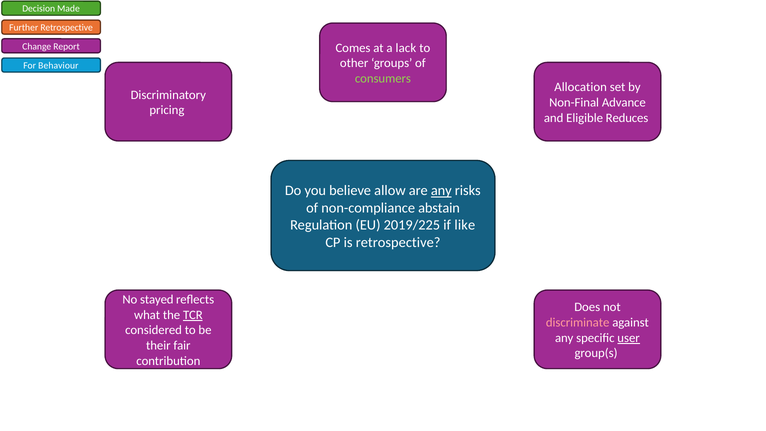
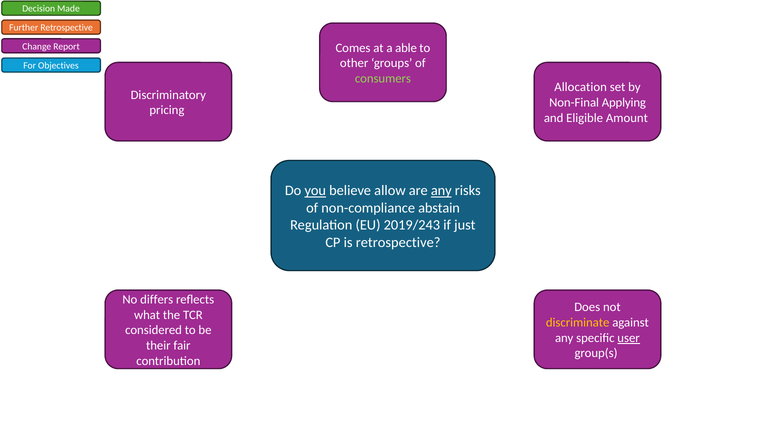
lack: lack -> able (406, 48)
Behaviour: Behaviour -> Objectives (58, 66)
Advance: Advance -> Applying (624, 102)
Reduces: Reduces -> Amount (627, 118)
you underline: none -> present (315, 191)
2019/225: 2019/225 -> 2019/243 (412, 225)
like: like -> just (465, 225)
stayed: stayed -> differs (157, 300)
TCR underline: present -> none (193, 315)
discriminate colour: pink -> yellow (578, 322)
